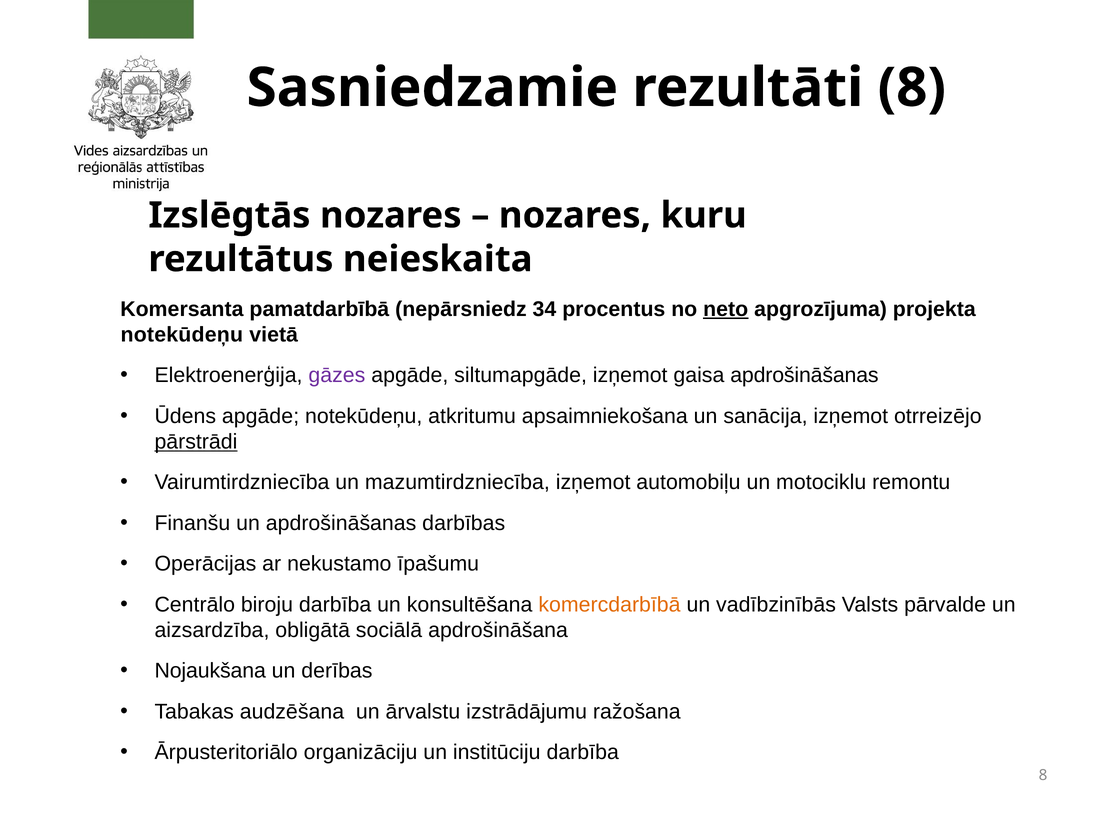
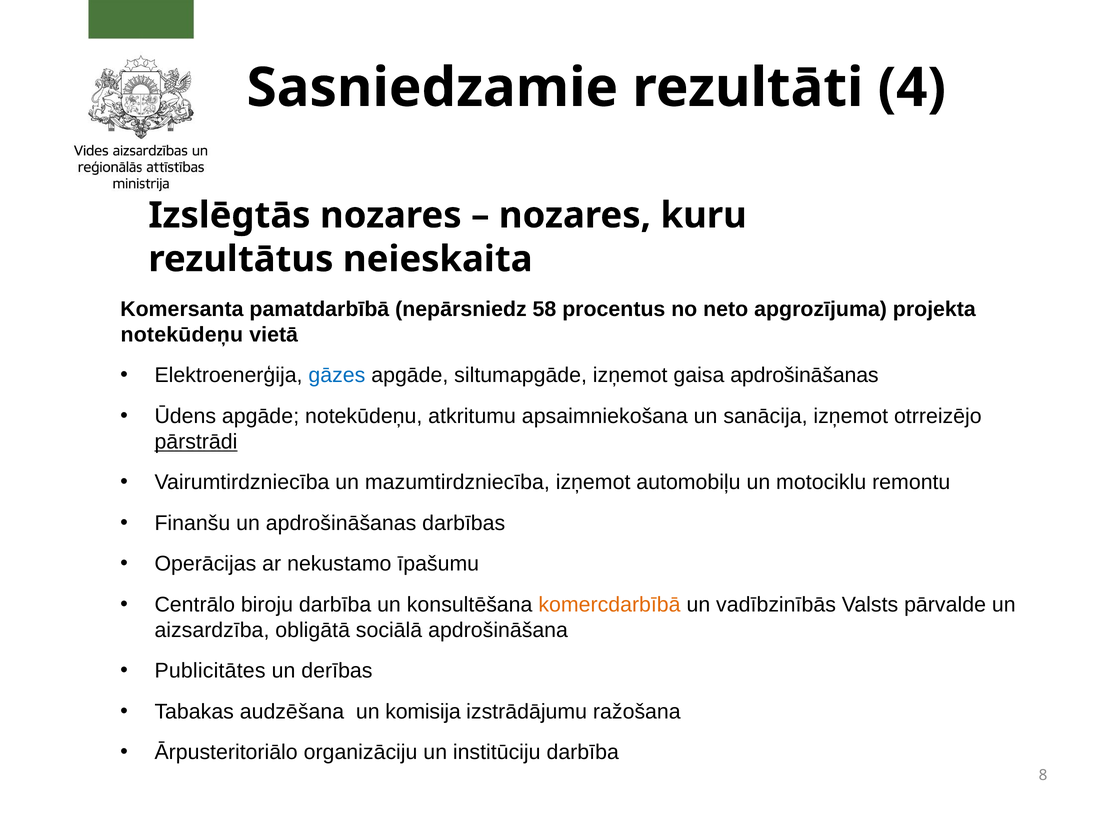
rezultāti 8: 8 -> 4 (912, 88)
34: 34 -> 58 (544, 309)
neto underline: present -> none (726, 309)
gāzes colour: purple -> blue (337, 376)
Nojaukšana: Nojaukšana -> Publicitātes (210, 671)
ārvalstu: ārvalstu -> komisija (423, 712)
